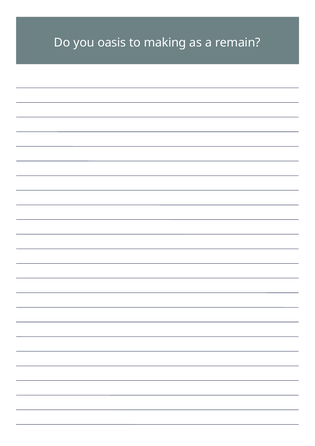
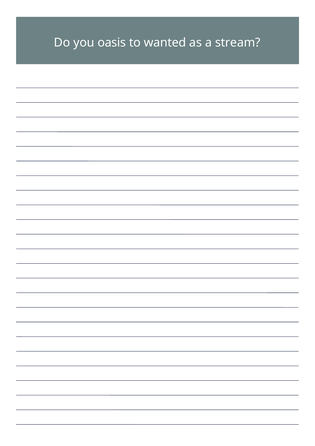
making: making -> wanted (165, 42)
remain: remain -> stream (238, 42)
